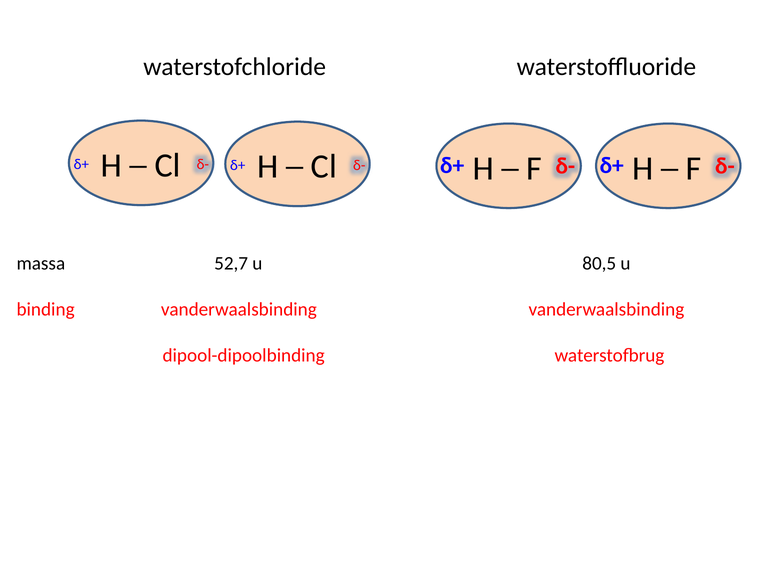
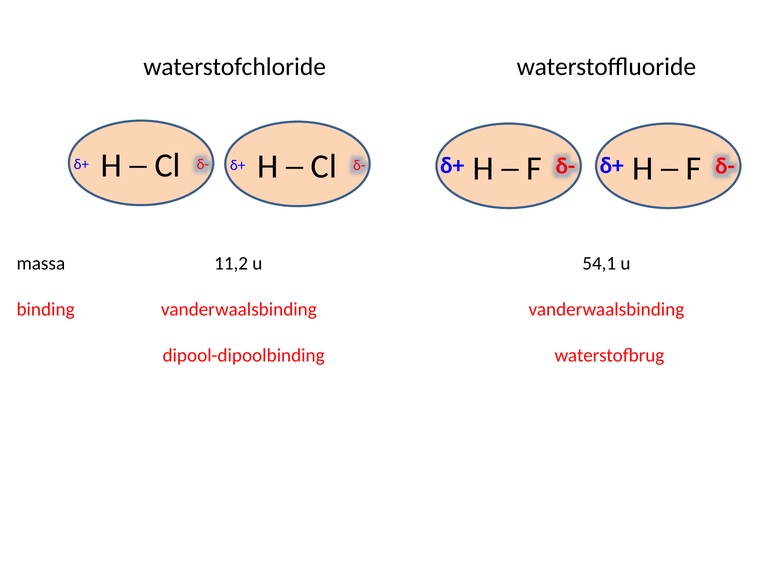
52,7: 52,7 -> 11,2 (231, 264)
80,5: 80,5 -> 54,1 (599, 264)
